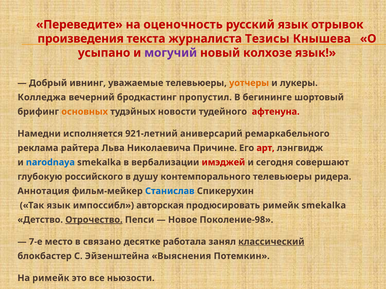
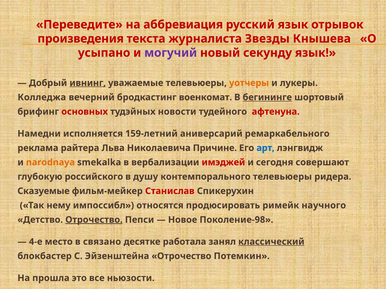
оценочность: оценочность -> аббревиация (183, 25)
Тезисы: Тезисы -> Звезды (267, 39)
колхозе: колхозе -> секунду (268, 53)
ивнинг underline: none -> present (88, 83)
пропустил: пропустил -> военкомат (205, 97)
бегининге underline: none -> present (267, 97)
основных colour: orange -> red (85, 112)
921-летний: 921-летний -> 159-летний (151, 134)
арт colour: red -> blue (266, 148)
narodnaya colour: blue -> orange (50, 163)
Аннотация: Аннотация -> Сказуемые (44, 191)
Станислав colour: blue -> red (170, 191)
Так язык: язык -> нему (59, 206)
авторская: авторская -> относятся (160, 206)
римейк smekalka: smekalka -> научного (324, 206)
7-е: 7-е -> 4-е (36, 242)
Эйзенштейна Выяснения: Выяснения -> Отрочество (181, 256)
На римейк: римейк -> прошла (51, 278)
